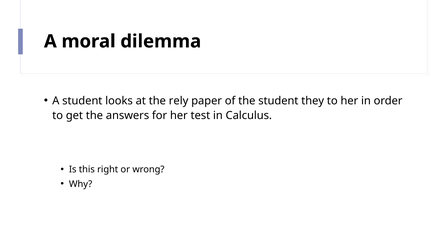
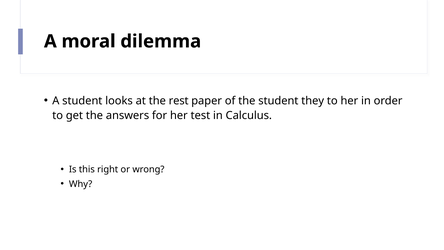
rely: rely -> rest (179, 101)
